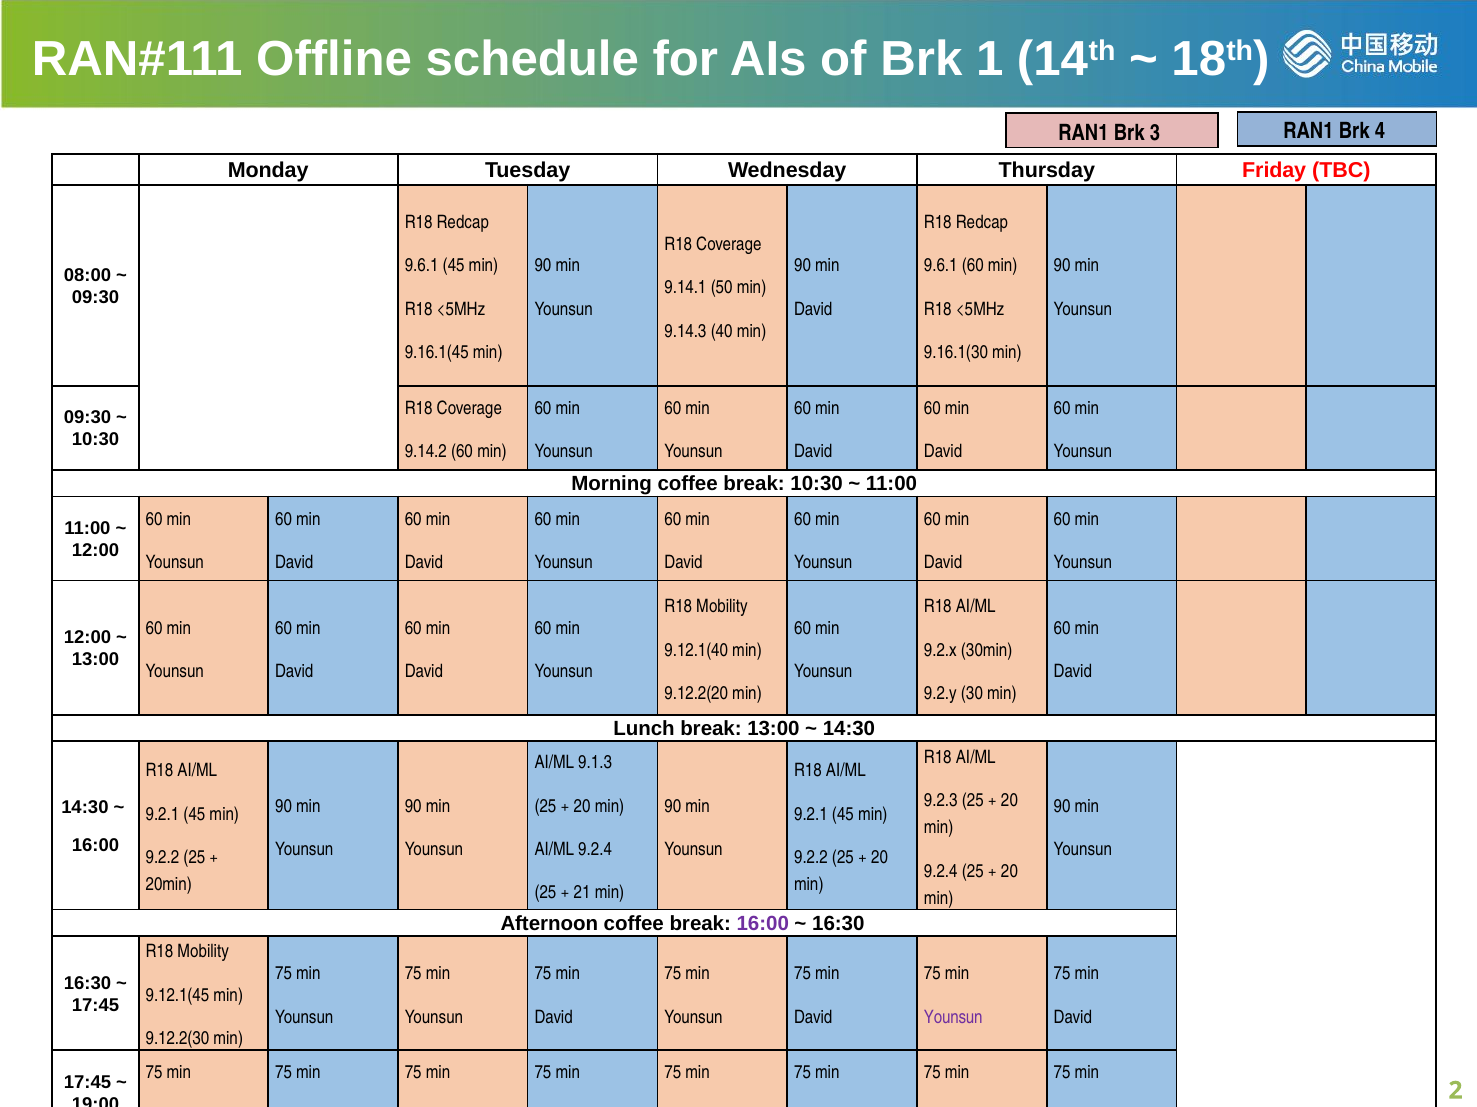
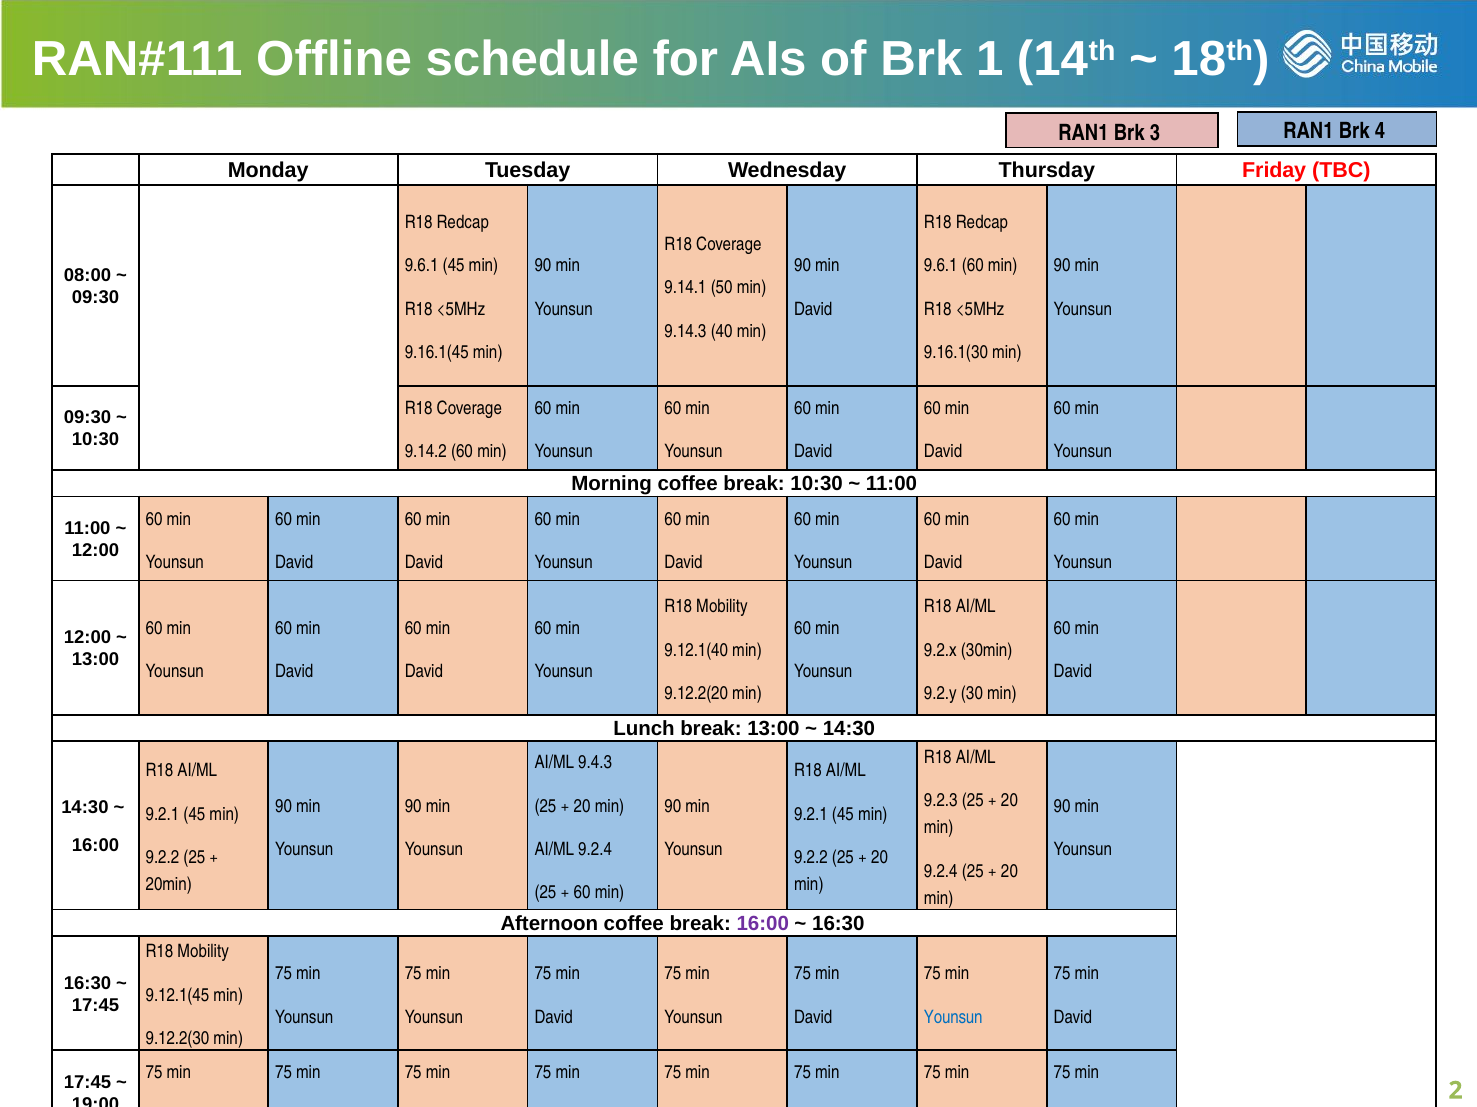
9.1.3: 9.1.3 -> 9.4.3 (595, 763)
21: 21 -> 60 (582, 893)
Younsun colour: purple -> blue (953, 1018)
